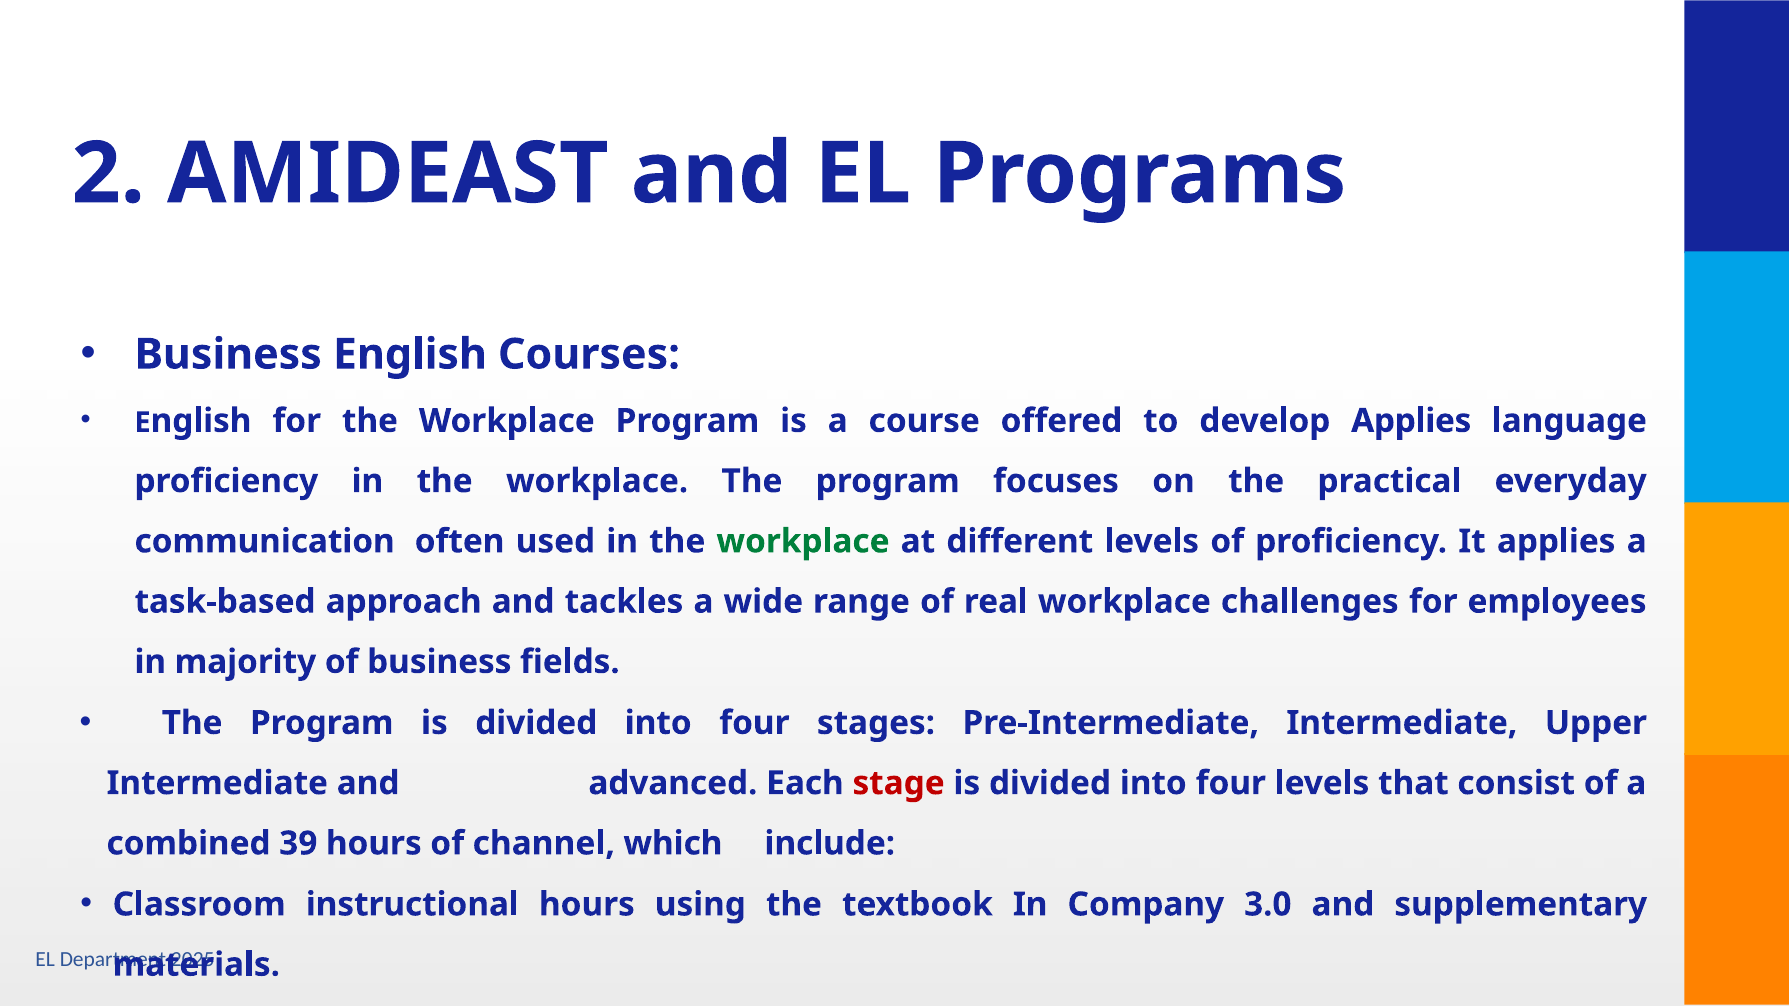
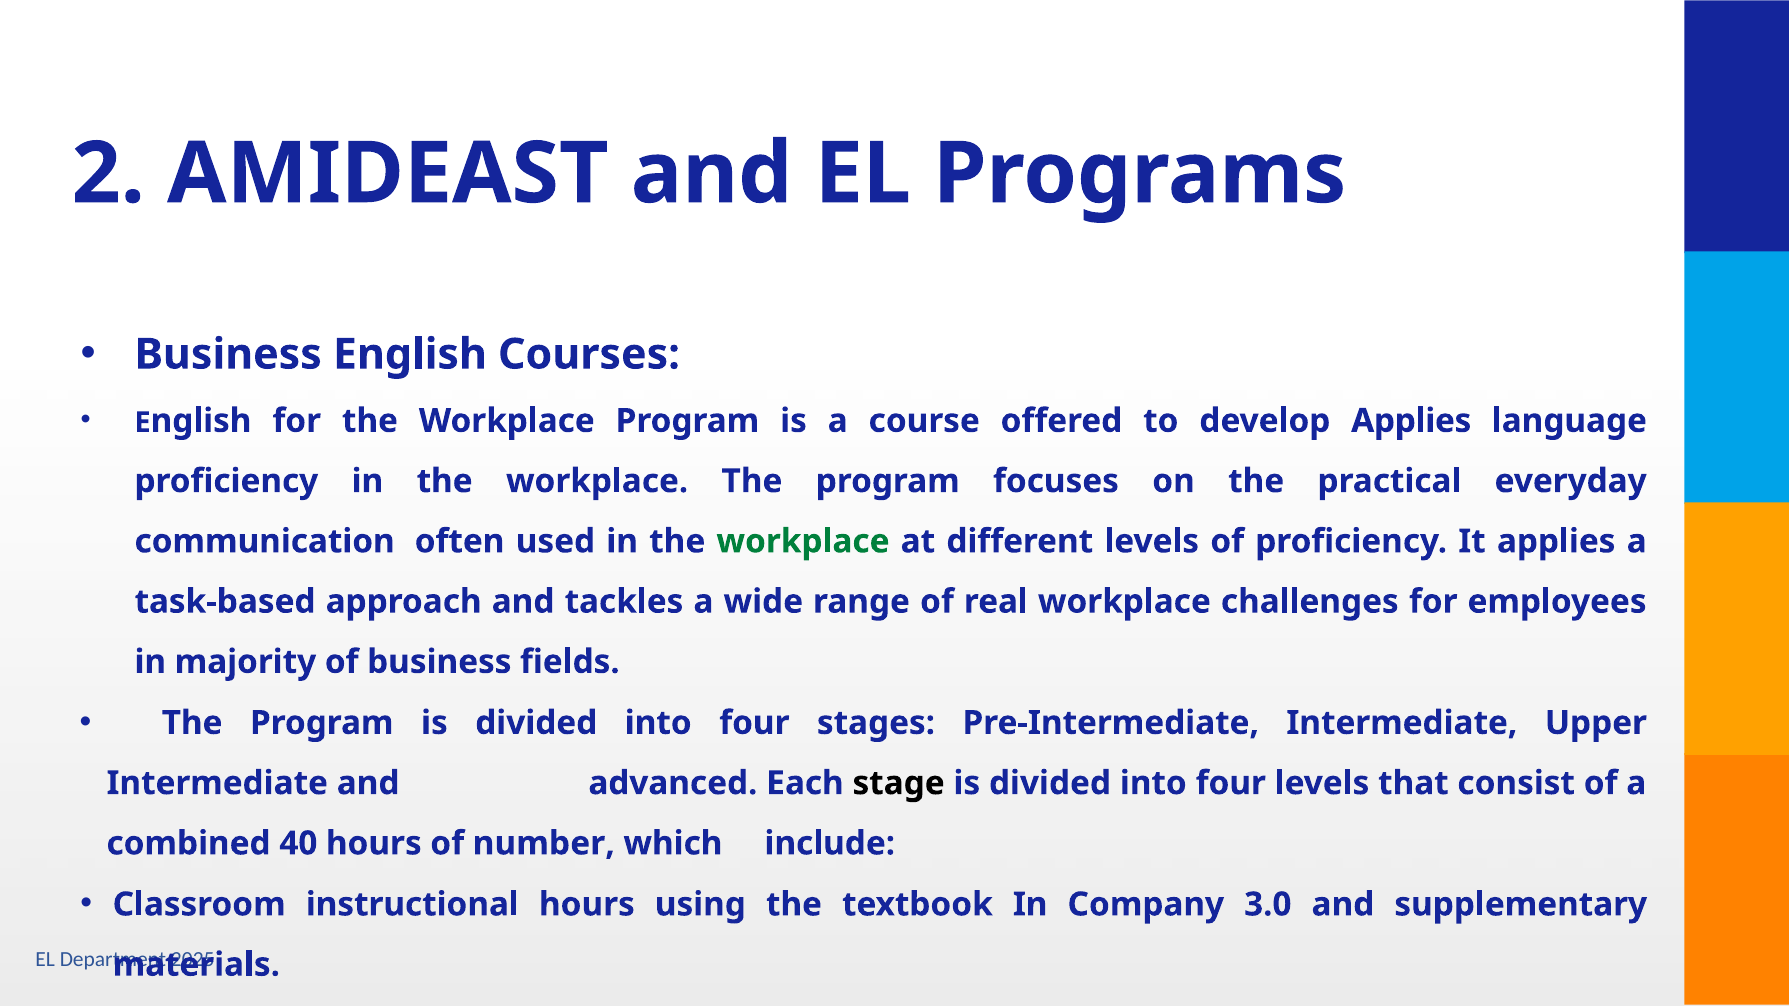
stage colour: red -> black (899, 783)
39: 39 -> 40 (298, 844)
channel: channel -> number (544, 844)
